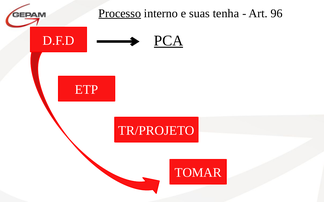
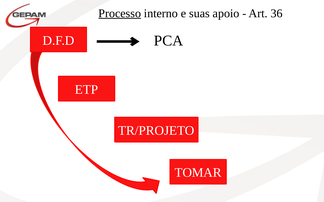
tenha: tenha -> apoio (226, 13)
96: 96 -> 36 (277, 13)
PCA underline: present -> none (169, 41)
